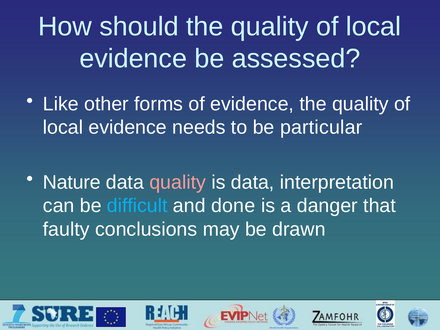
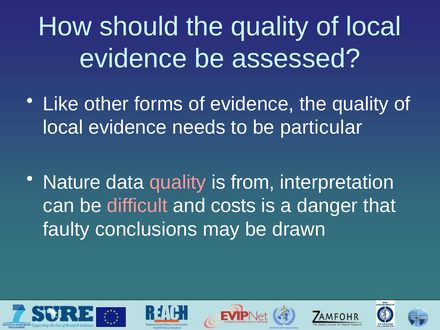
is data: data -> from (253, 182)
difficult colour: light blue -> pink (137, 206)
done: done -> costs (233, 206)
